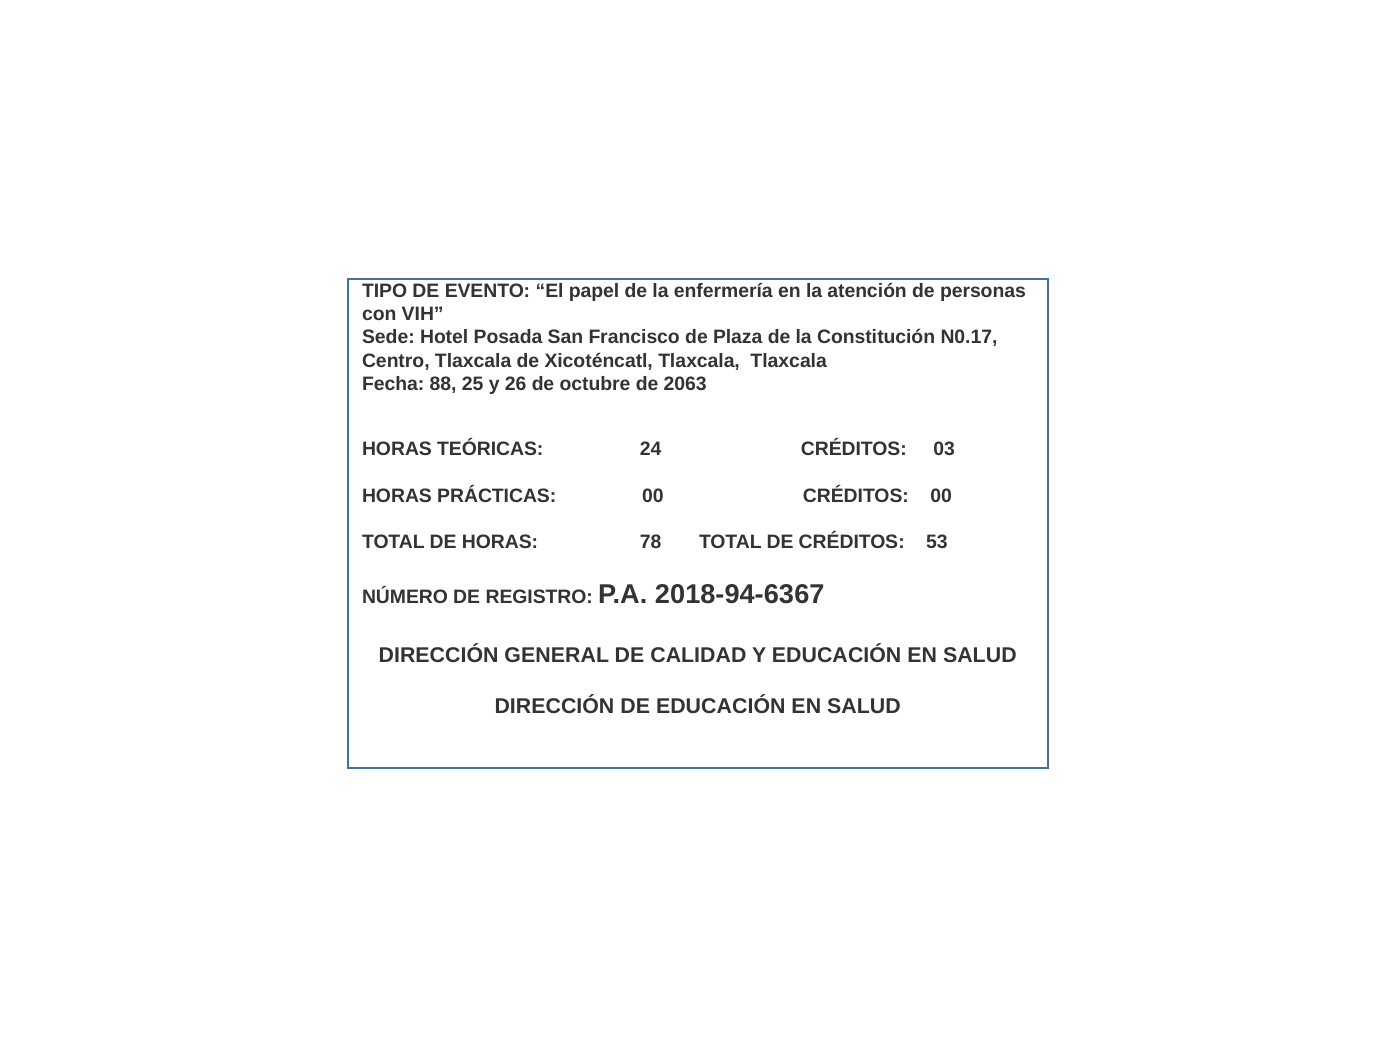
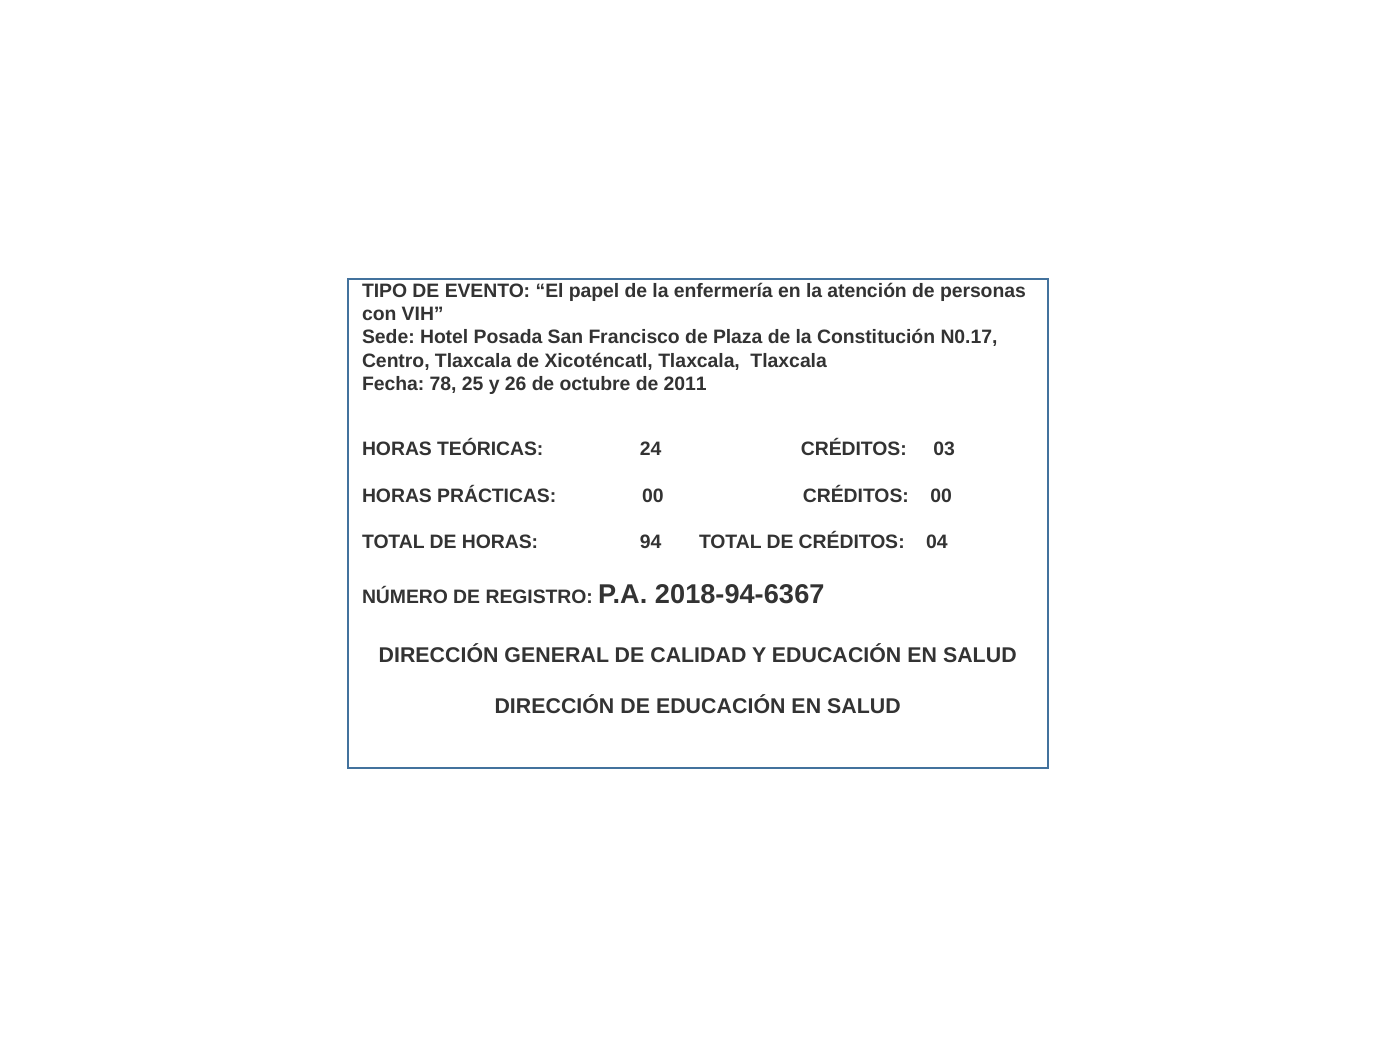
88: 88 -> 78 (443, 384)
2063: 2063 -> 2011 (685, 384)
78: 78 -> 94 (651, 542)
53: 53 -> 04 (937, 542)
